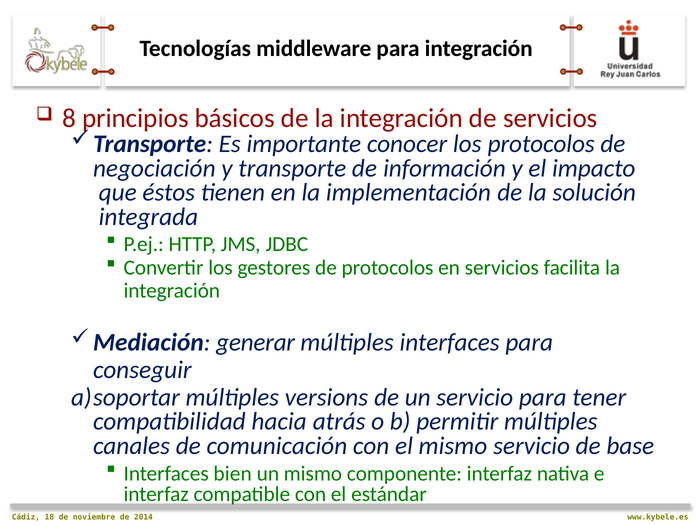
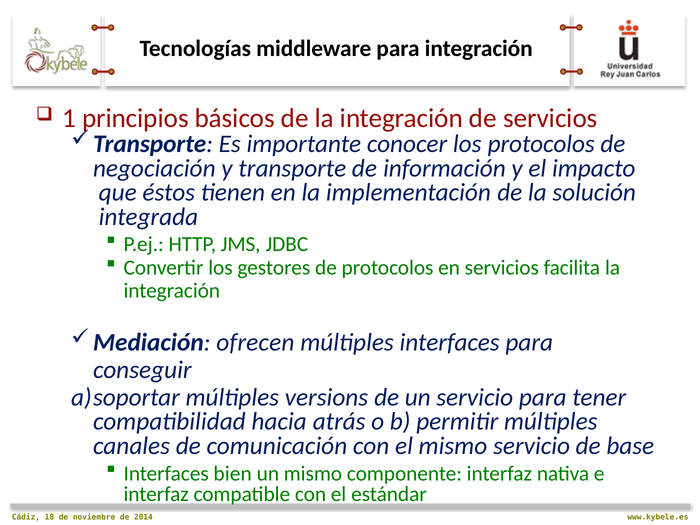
8: 8 -> 1 (69, 118)
generar: generar -> ofrecen (255, 342)
